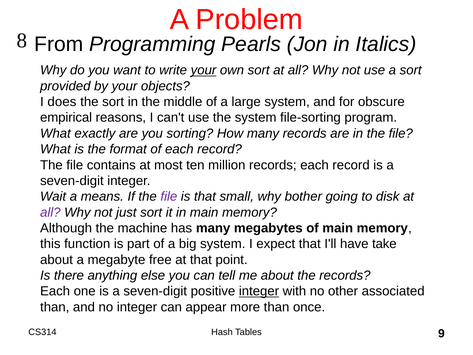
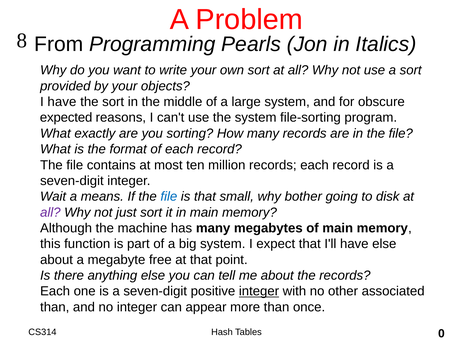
your underline: present -> none (203, 70)
I does: does -> have (62, 102)
empirical: empirical -> expected (66, 118)
file colour: purple -> blue (169, 196)
have take: take -> else (384, 244)
9: 9 -> 0 (441, 334)
